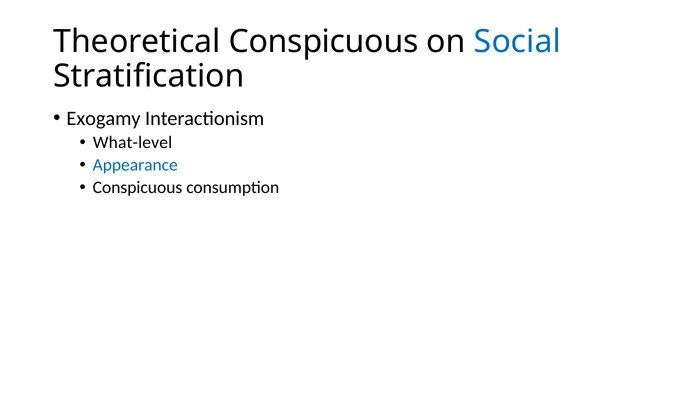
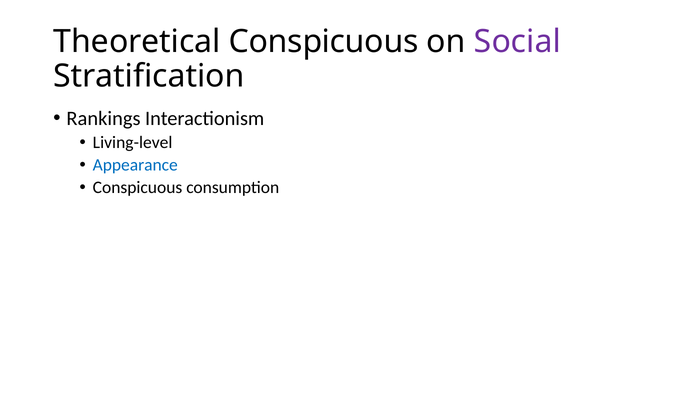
Social colour: blue -> purple (517, 41)
Exogamy: Exogamy -> Rankings (104, 118)
What-level: What-level -> Living-level (133, 142)
